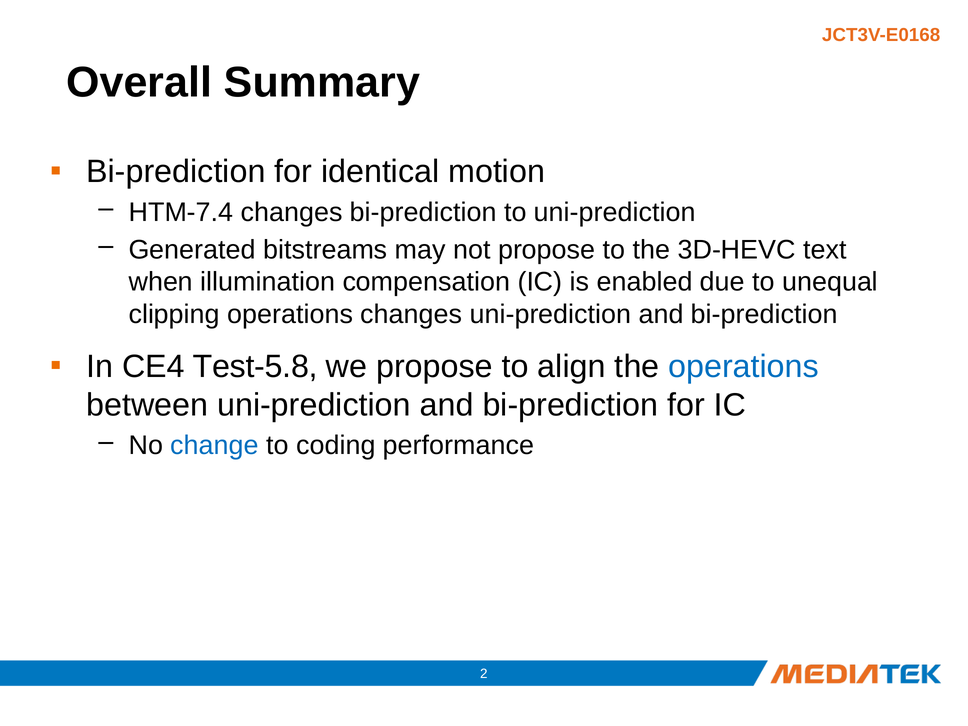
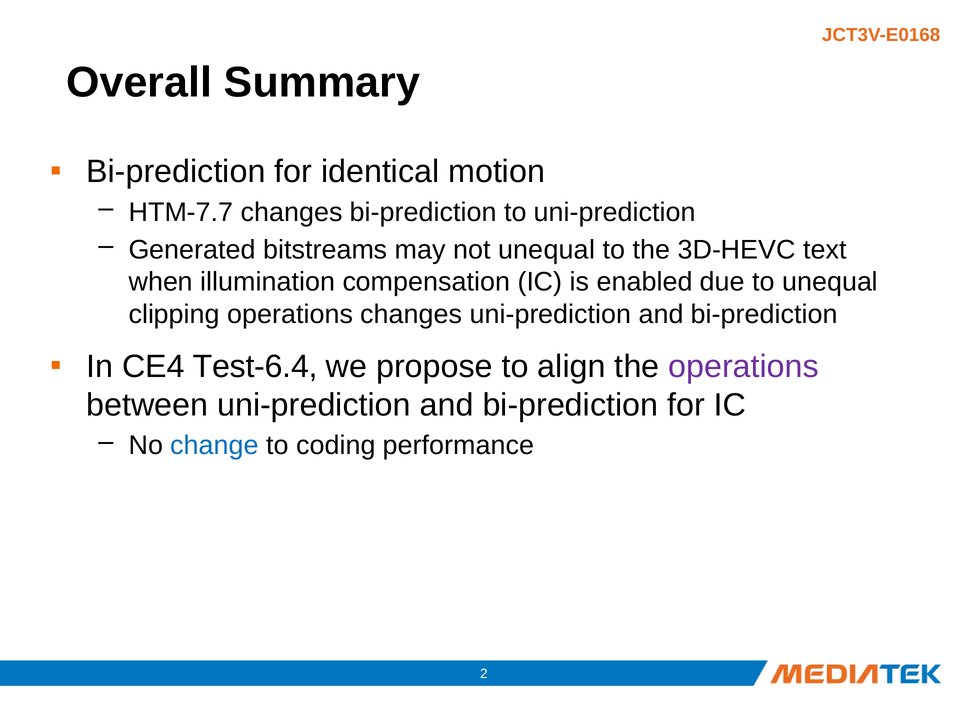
HTM-7.4: HTM-7.4 -> HTM-7.7 (181, 212)
not propose: propose -> unequal (547, 250)
Test-5.8: Test-5.8 -> Test-6.4 (255, 366)
operations colour: blue -> purple (744, 366)
